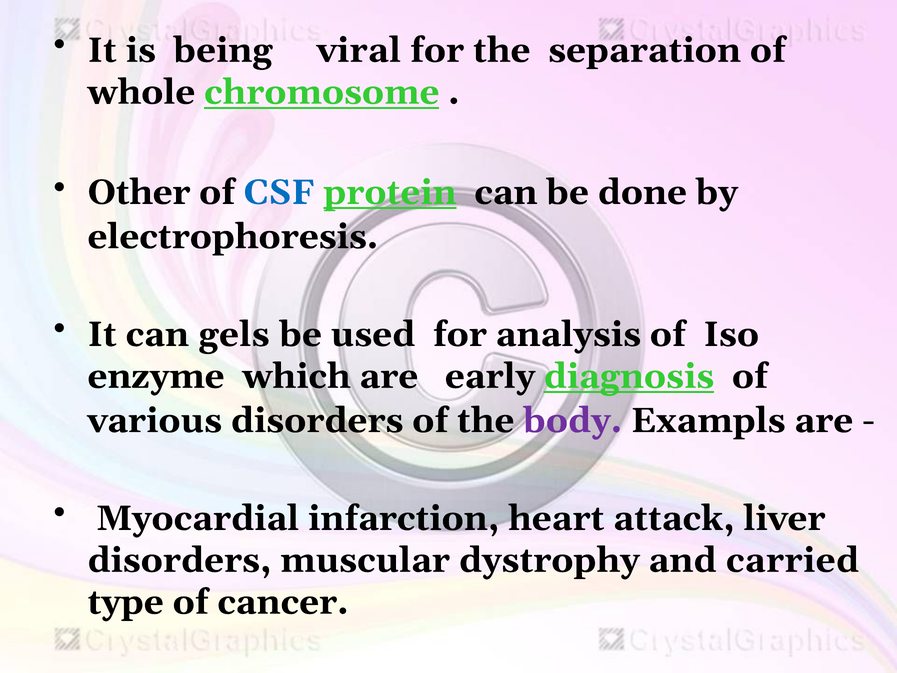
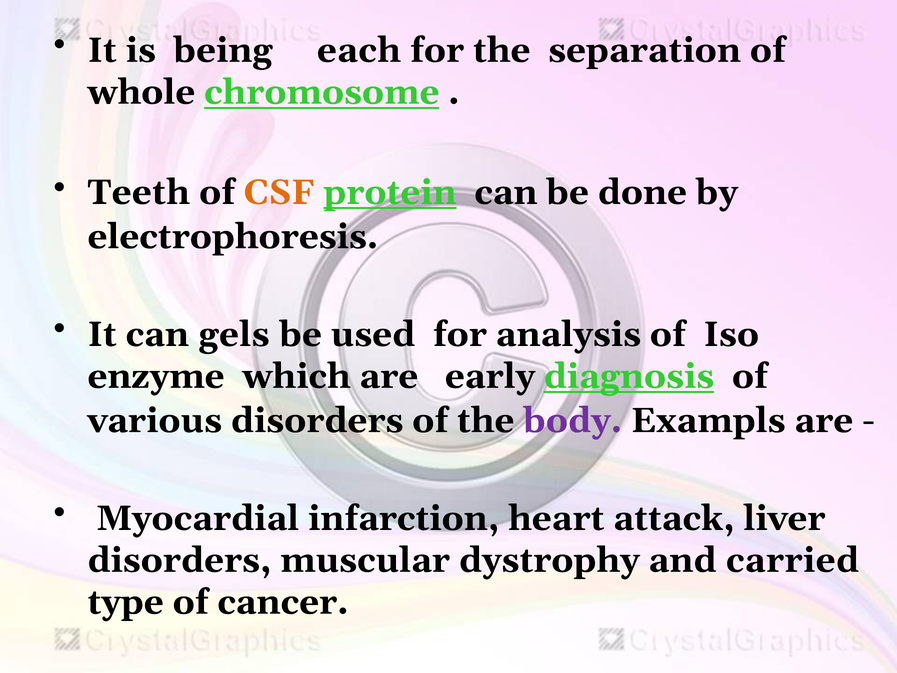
viral: viral -> each (359, 50)
Other: Other -> Teeth (139, 192)
CSF colour: blue -> orange (279, 192)
